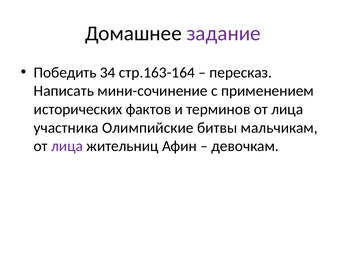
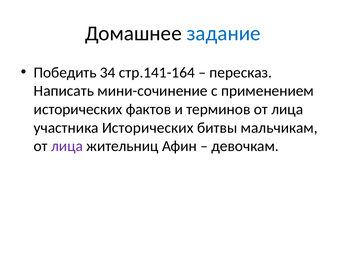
задание colour: purple -> blue (224, 33)
стр.163-164: стр.163-164 -> стр.141-164 (157, 73)
участника Олимпийские: Олимпийские -> Исторических (148, 128)
